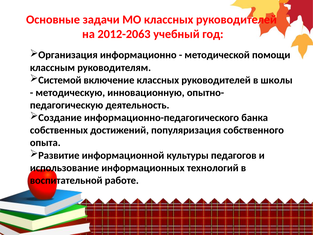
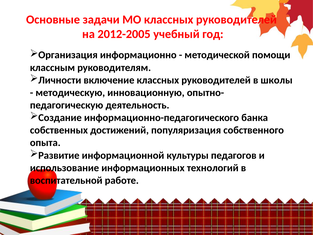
2012-2063: 2012-2063 -> 2012-2005 (124, 34)
Системой: Системой -> Личности (60, 80)
